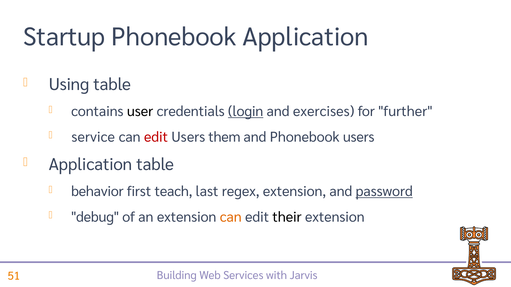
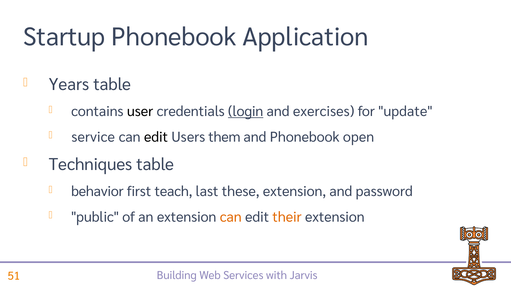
Using: Using -> Years (69, 85)
further: further -> update (405, 112)
edit colour: red -> black (156, 137)
Phonebook users: users -> open (359, 137)
Application: Application -> Techniques (91, 165)
regex: regex -> these (241, 192)
password underline: present -> none (384, 192)
debug: debug -> public (95, 217)
their colour: black -> orange (287, 217)
